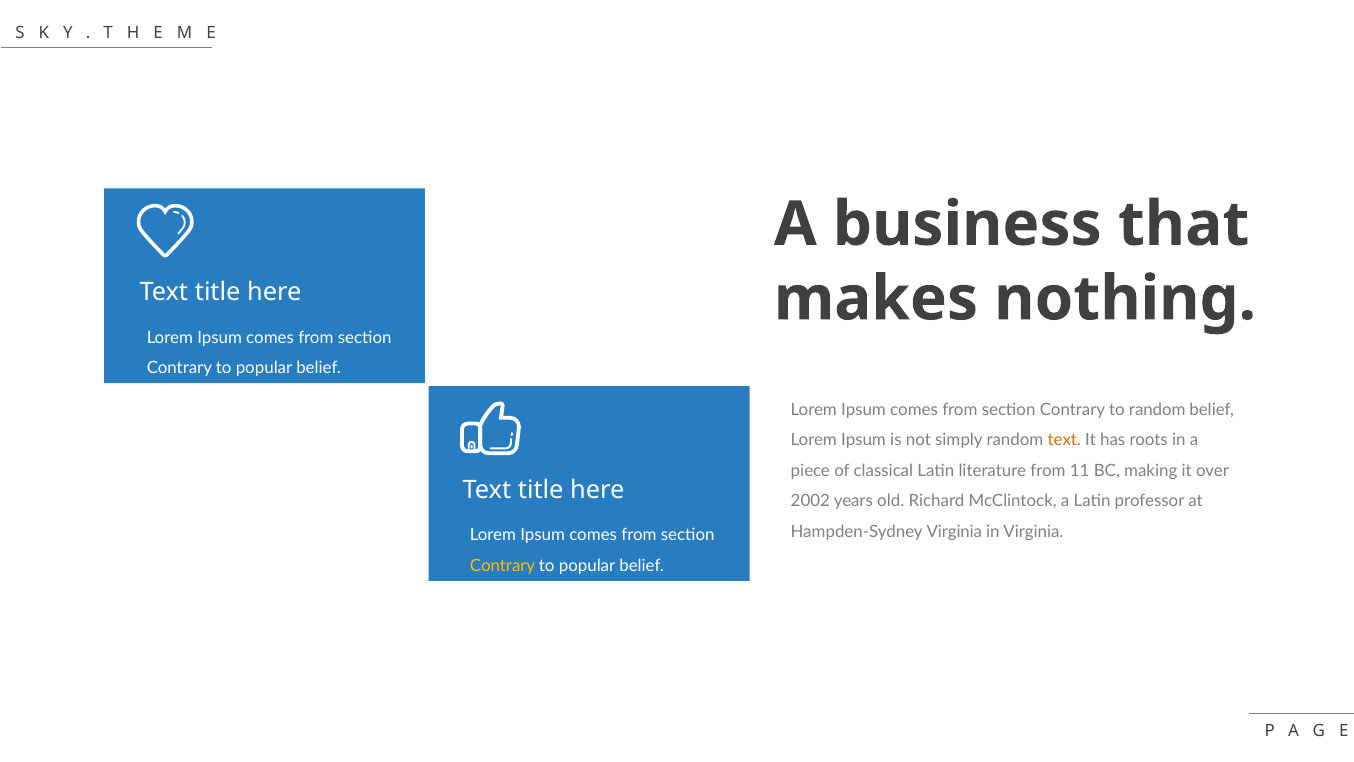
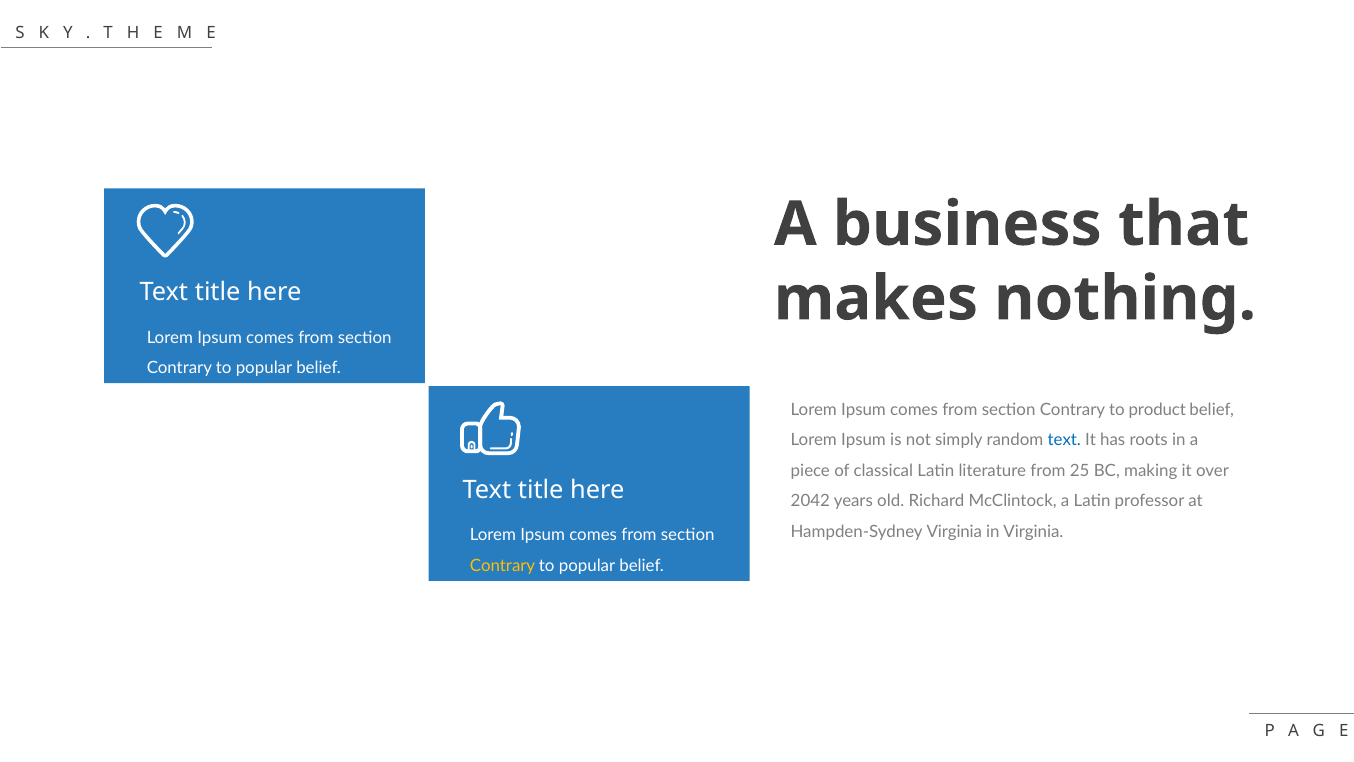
to random: random -> product (1157, 409)
text colour: orange -> blue (1064, 440)
11: 11 -> 25 (1080, 470)
2002: 2002 -> 2042 (810, 501)
